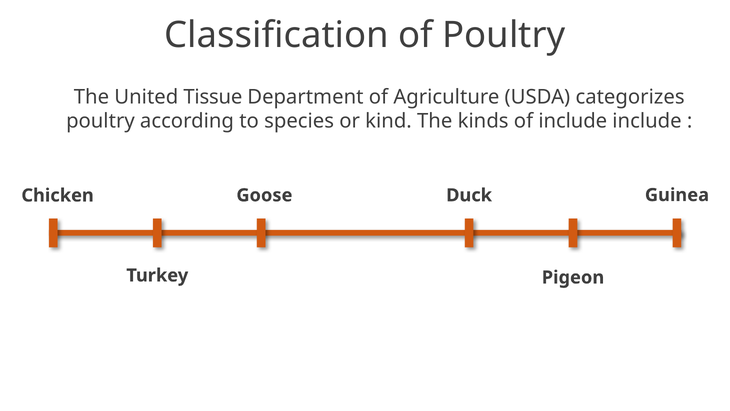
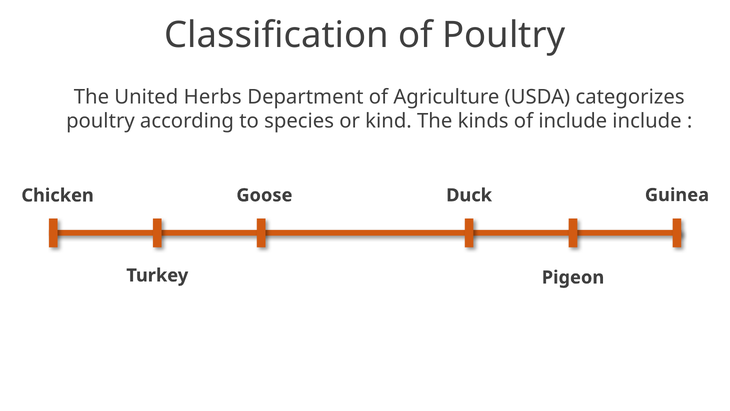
Tissue: Tissue -> Herbs (213, 97)
